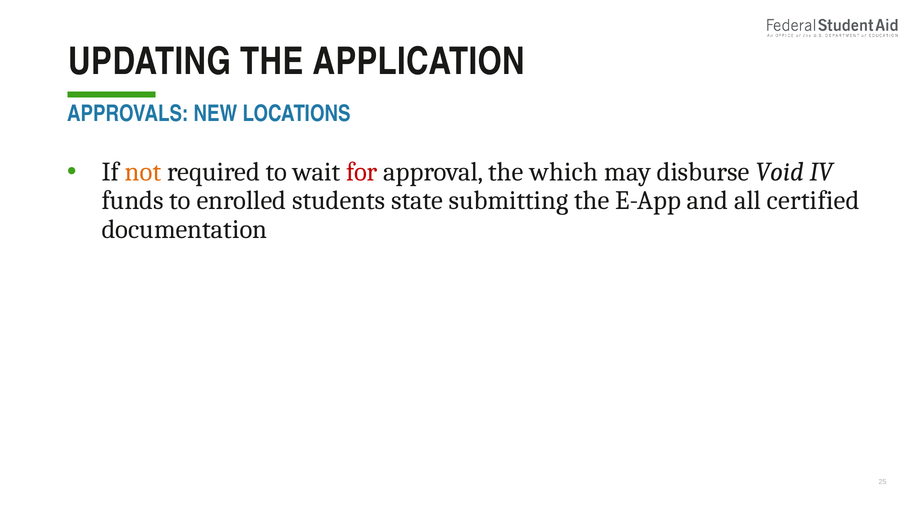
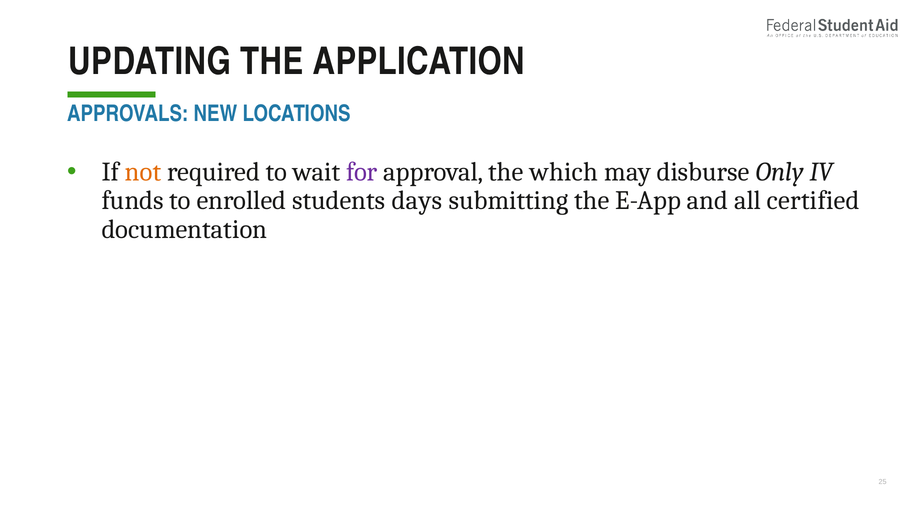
for colour: red -> purple (362, 172)
Void: Void -> Only (780, 172)
state: state -> days (417, 200)
